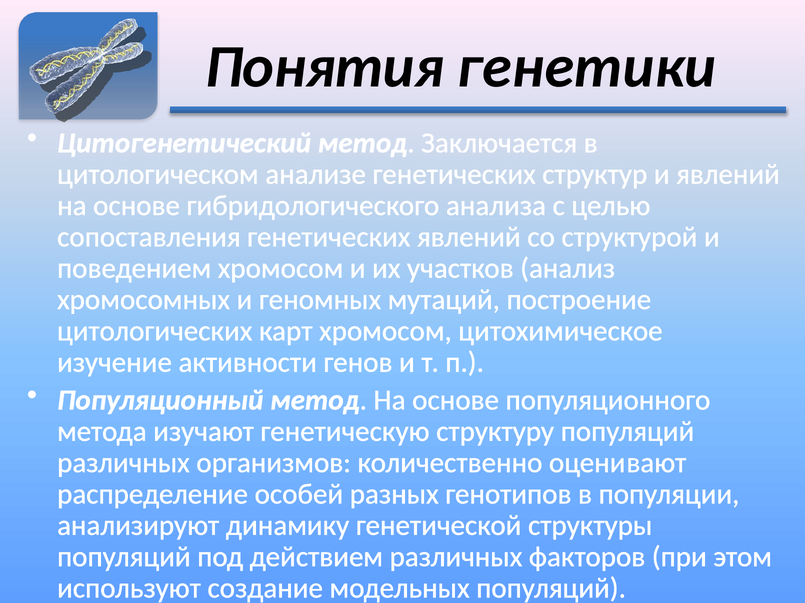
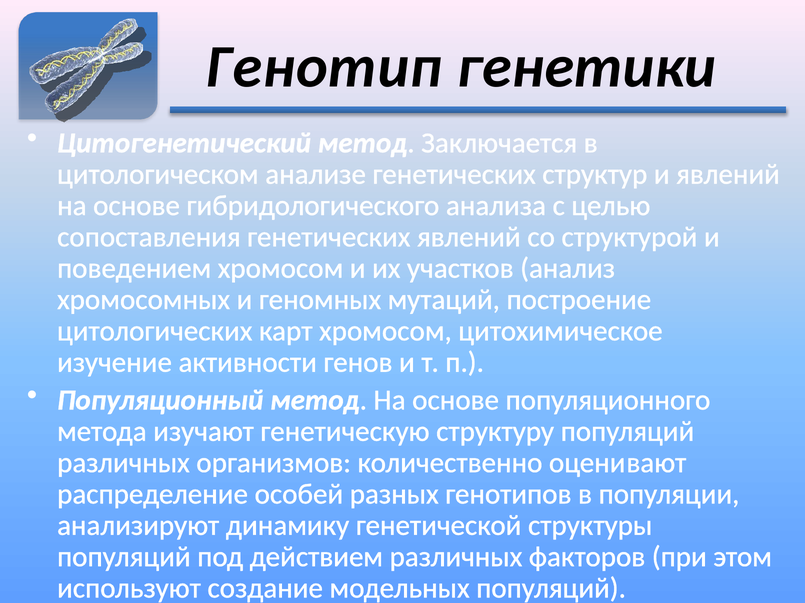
Понятия: Понятия -> Генотип (324, 67)
